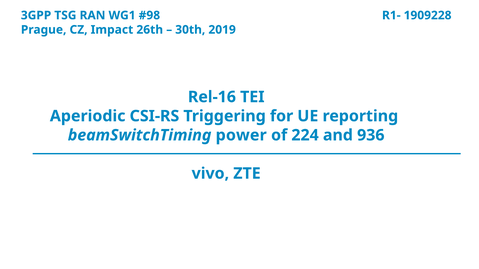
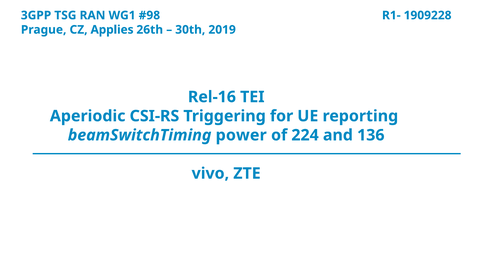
Impact: Impact -> Applies (112, 30)
936: 936 -> 136 (371, 135)
